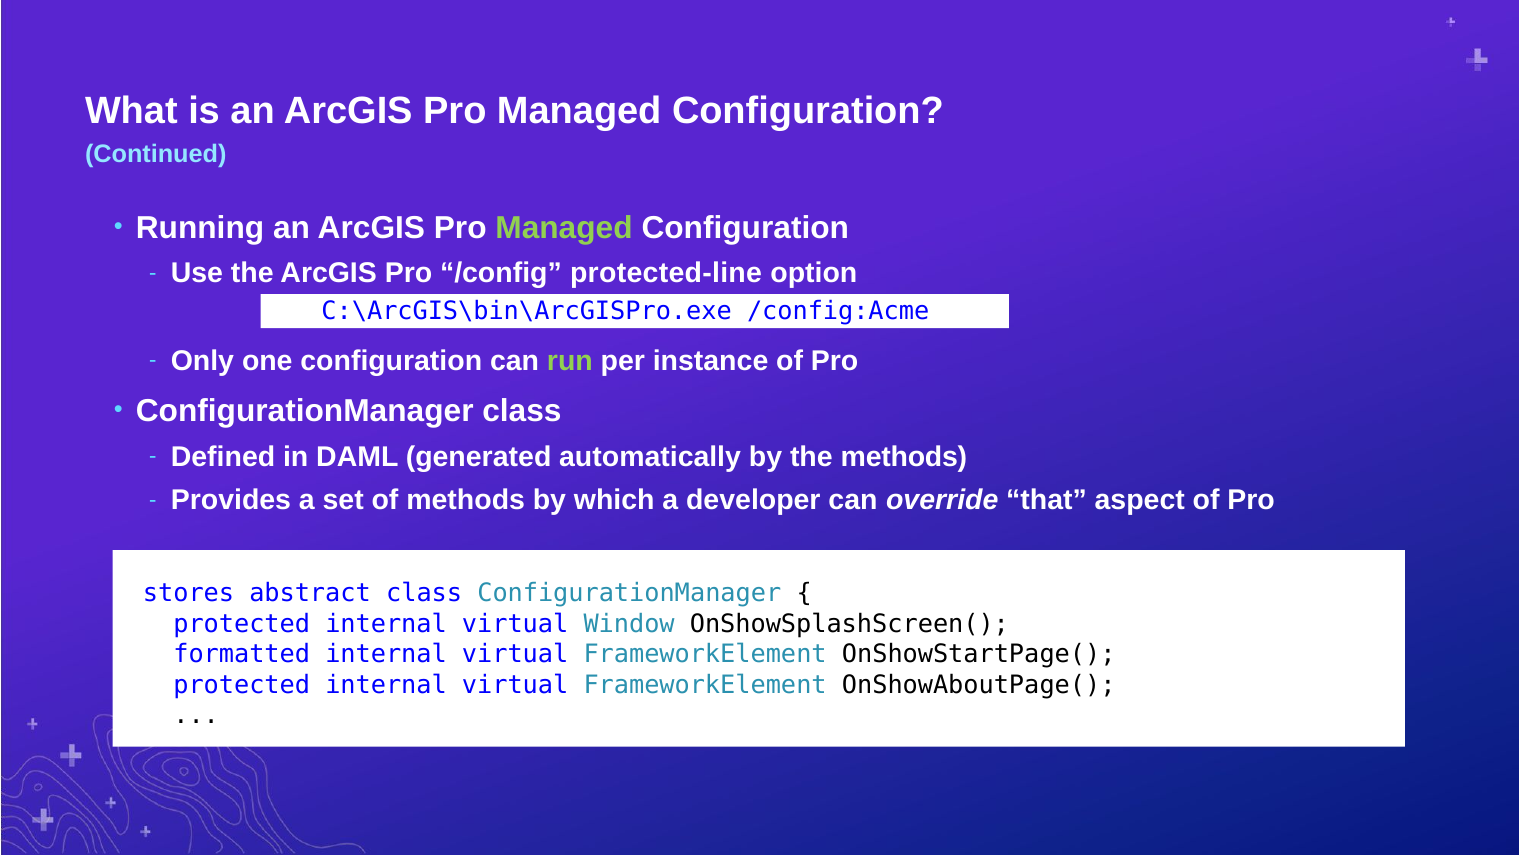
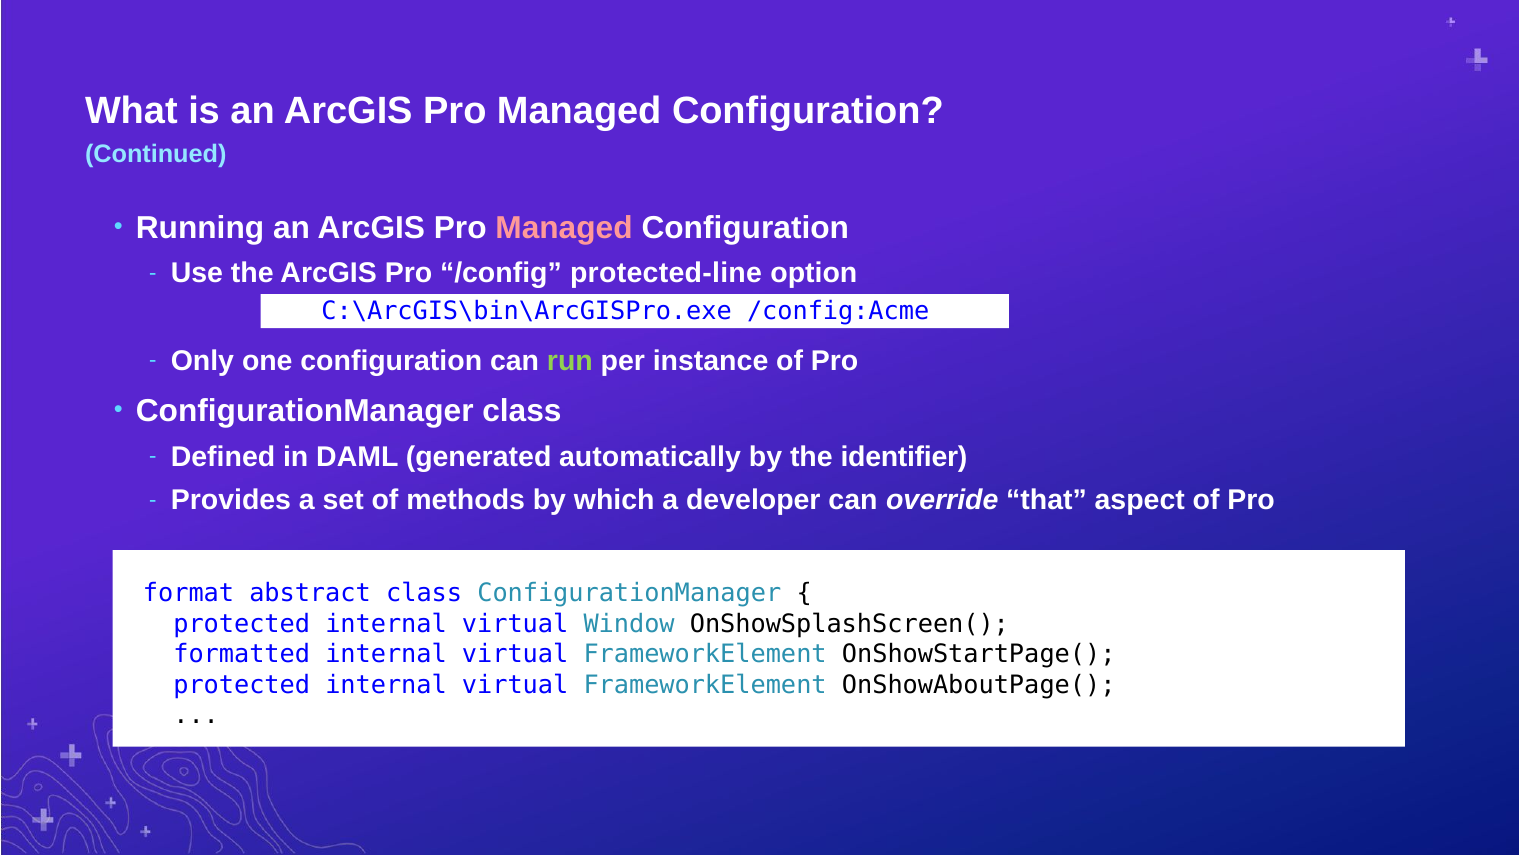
Managed colour: light green -> pink (564, 228)
the methods: methods -> identifier (904, 456)
stores: stores -> format (189, 593)
